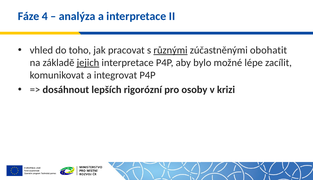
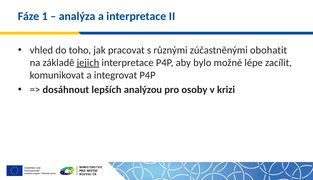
4: 4 -> 1 (45, 16)
různými underline: present -> none (170, 50)
rigorózní: rigorózní -> analýzou (143, 90)
